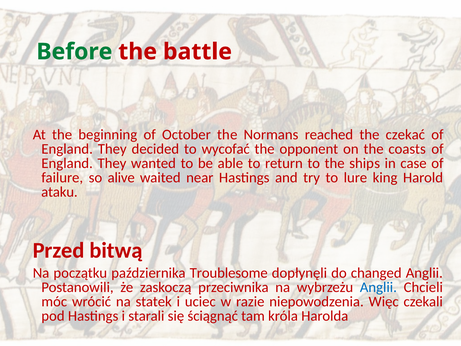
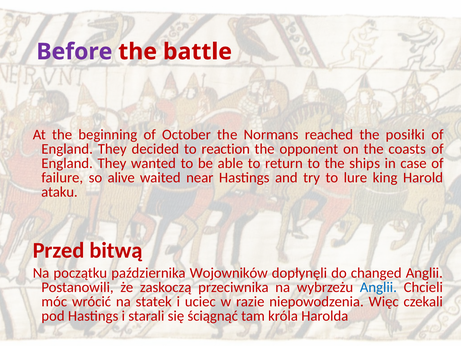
Before colour: green -> purple (74, 52)
czekać: czekać -> posiłki (405, 135)
wycofać: wycofać -> reaction (226, 149)
Troublesome: Troublesome -> Wojowników (229, 273)
